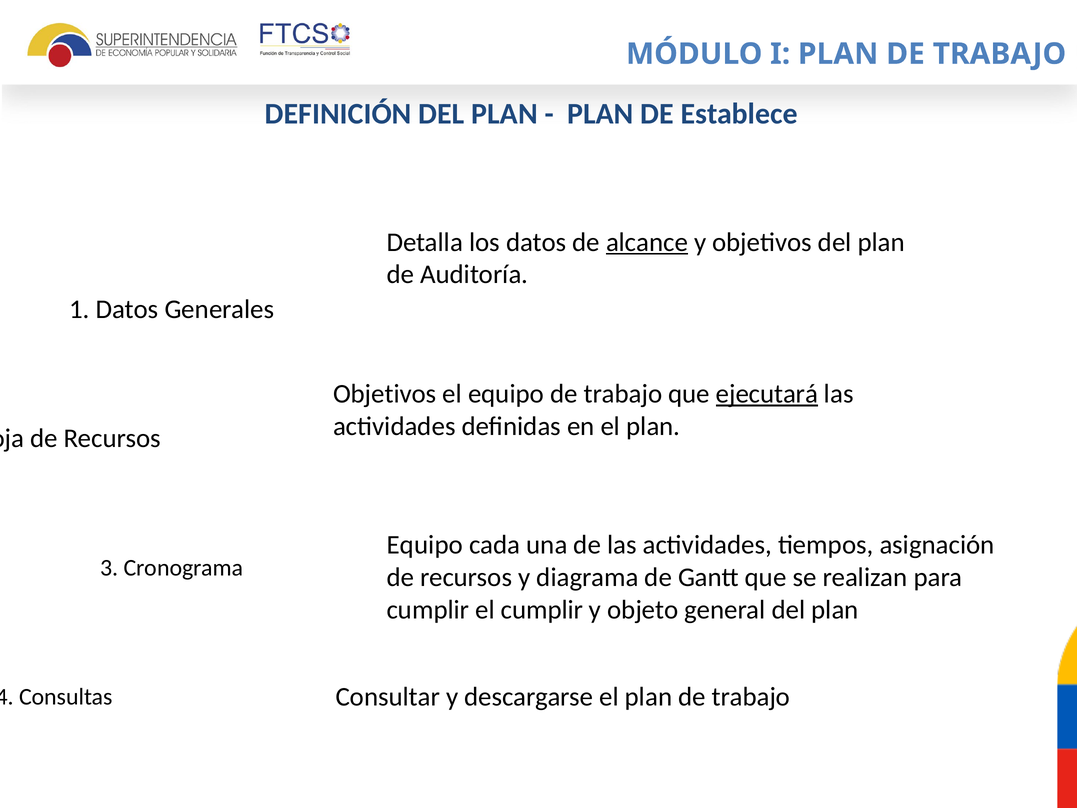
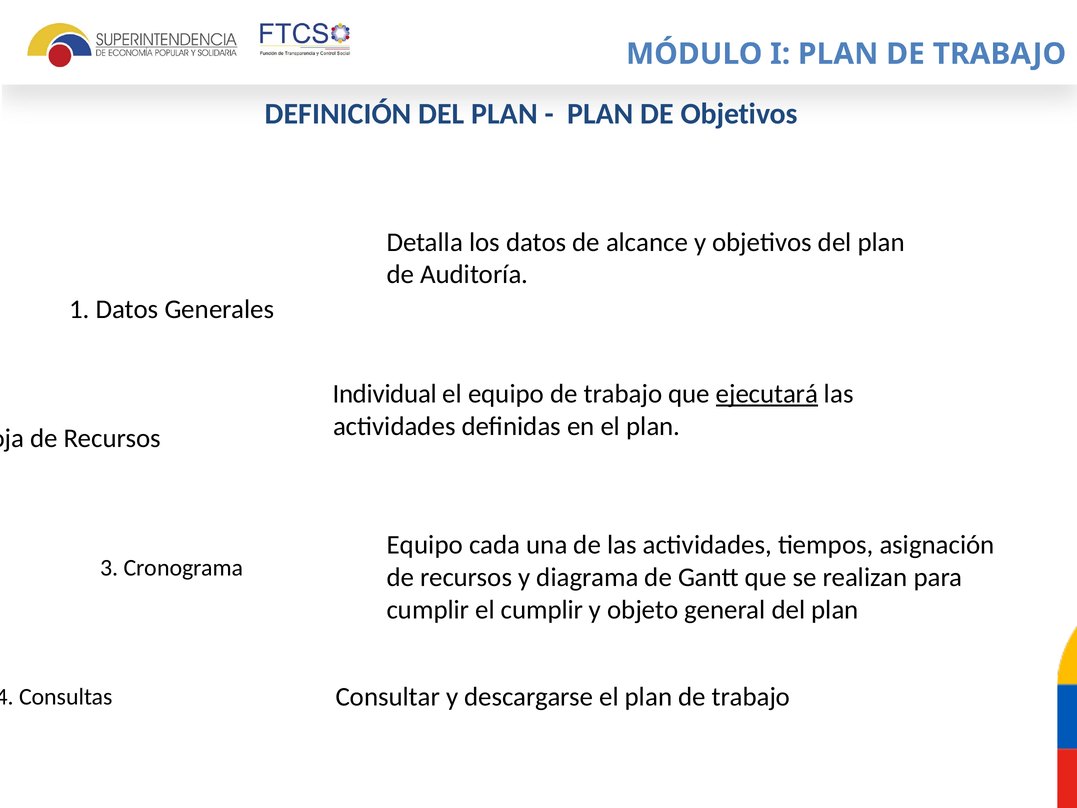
DE Establece: Establece -> Objetivos (739, 114)
alcance underline: present -> none (647, 242)
Objetivos: Objetivos -> Individual (385, 394)
